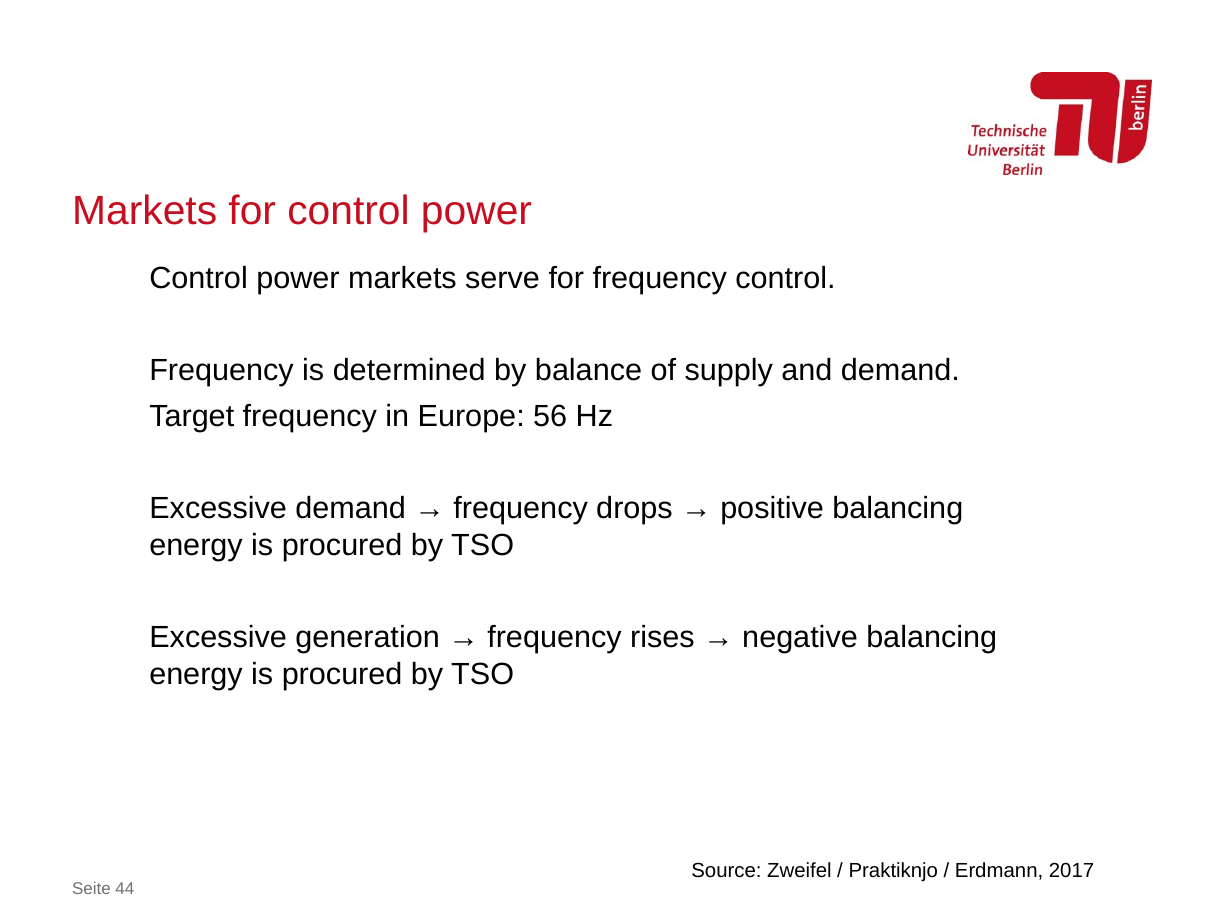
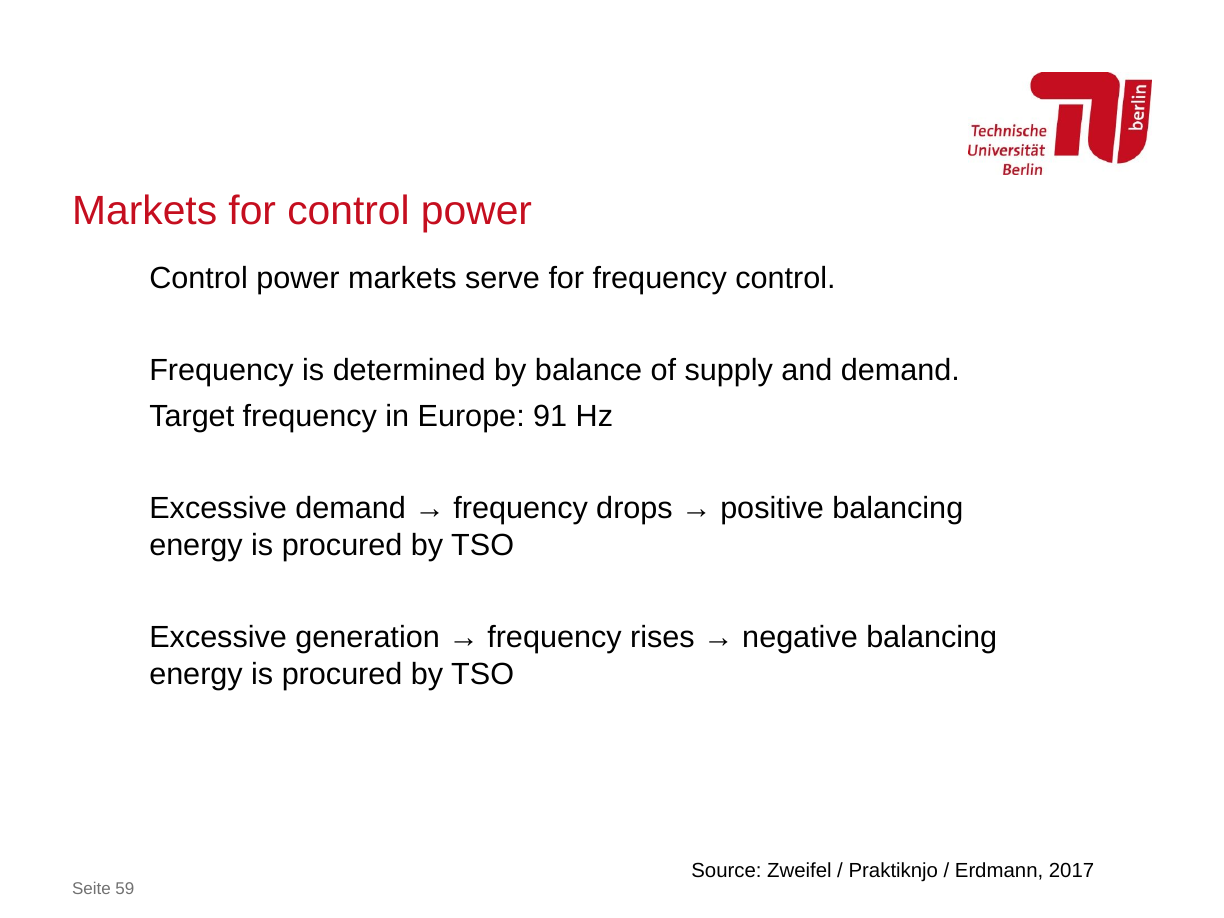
56: 56 -> 91 (550, 416)
44: 44 -> 59 (125, 889)
